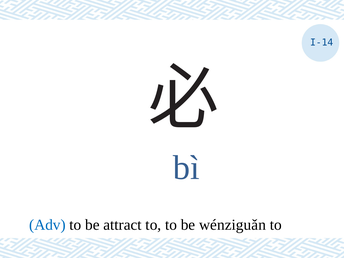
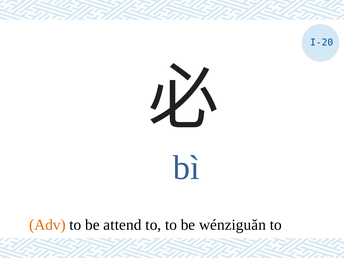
I-14: I-14 -> I-20 (322, 42)
Adv colour: blue -> orange (47, 225)
attract: attract -> attend (122, 225)
